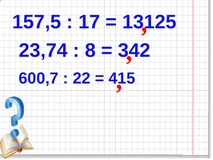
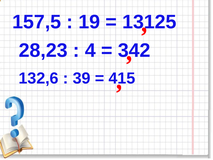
17: 17 -> 19 (89, 22)
23,74: 23,74 -> 28,23 (43, 50)
8: 8 -> 4 (90, 50)
600,7: 600,7 -> 132,6 (39, 78)
22: 22 -> 39 (82, 78)
